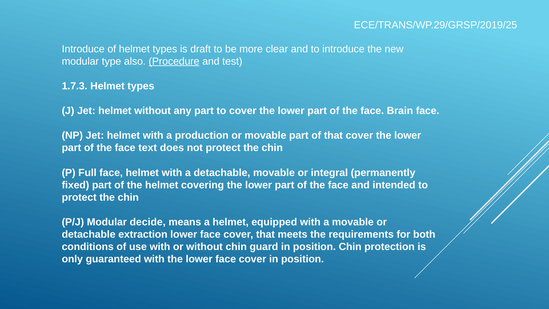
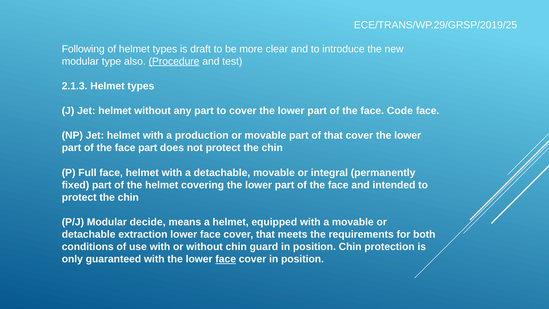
Introduce: Introduce -> Following (83, 49)
1.7.3: 1.7.3 -> 2.1.3 (75, 86)
Brain: Brain -> Code (400, 111)
face text: text -> part (148, 148)
face underline: none -> present (226, 259)
